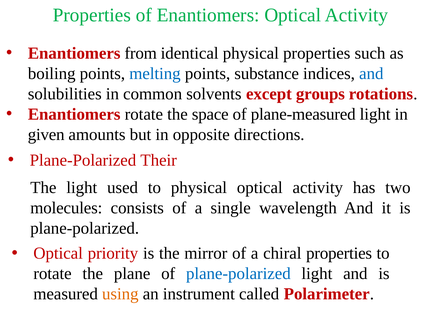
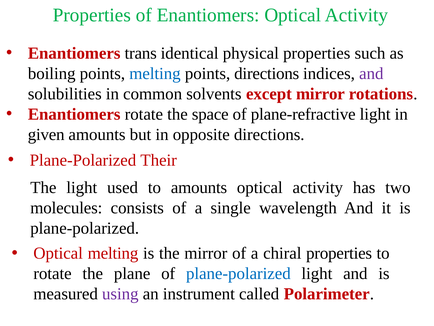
from: from -> trans (141, 53)
points substance: substance -> directions (267, 73)
and colour: blue -> purple (371, 73)
except groups: groups -> mirror (320, 94)
plane-measured: plane-measured -> plane-refractive (303, 114)
to physical: physical -> amounts (199, 187)
Optical priority: priority -> melting (113, 253)
using colour: orange -> purple (120, 293)
